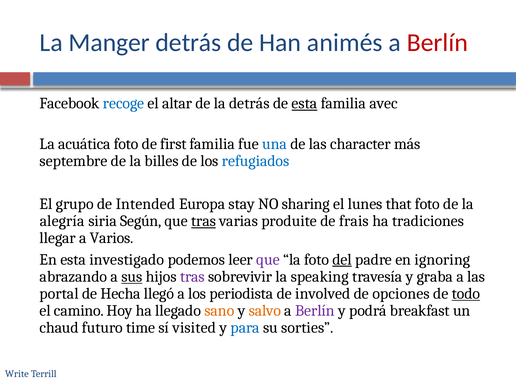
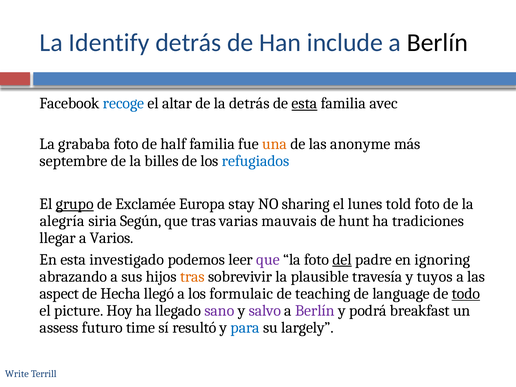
Manger: Manger -> Identify (109, 43)
animés: animés -> include (345, 43)
Berlín colour: red -> black (437, 43)
acuática: acuática -> grababa (84, 144)
first: first -> half (173, 144)
una colour: blue -> orange (275, 144)
character: character -> anonyme (360, 144)
grupo underline: none -> present (75, 204)
Intended: Intended -> Exclamée (146, 204)
that: that -> told (399, 204)
tras underline: present -> none (204, 221)
produite: produite -> mauvais (289, 221)
frais: frais -> hunt (354, 221)
sus underline: present -> none (132, 277)
tras colour: purple -> orange (192, 277)
speaking: speaking -> plausible (320, 277)
graba: graba -> tuyos (435, 277)
portal: portal -> aspect (59, 294)
periodista: periodista -> formulaic (241, 294)
involved: involved -> teaching (323, 294)
opciones: opciones -> language (401, 294)
camino: camino -> picture (79, 311)
sano colour: orange -> purple (219, 311)
salvo colour: orange -> purple (265, 311)
chaud: chaud -> assess (59, 328)
visited: visited -> resultó (194, 328)
sorties: sorties -> largely (307, 328)
